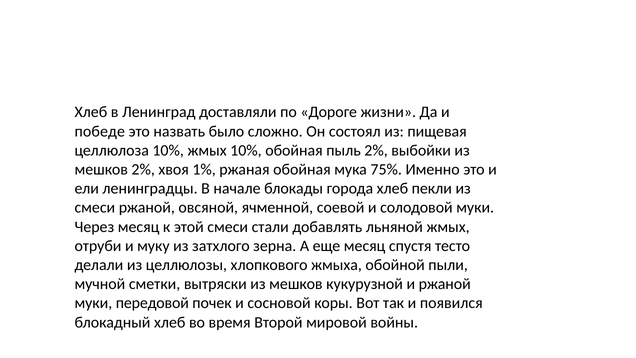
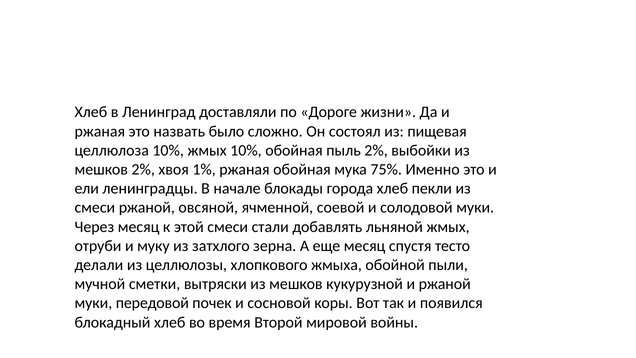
победе: победе -> ржаная (100, 131)
